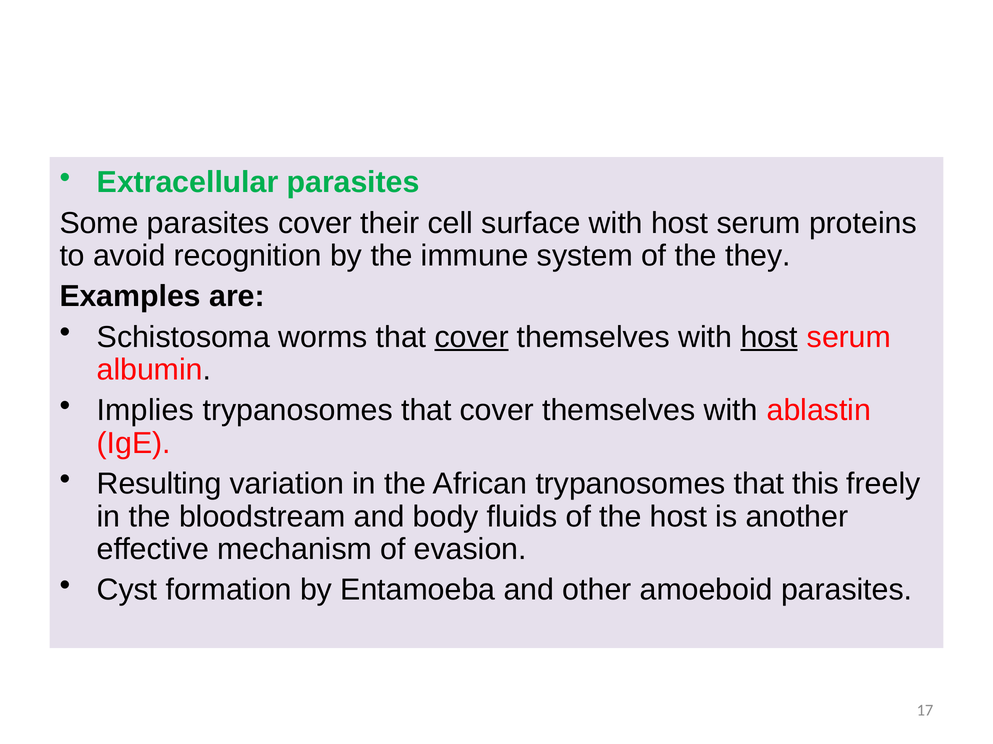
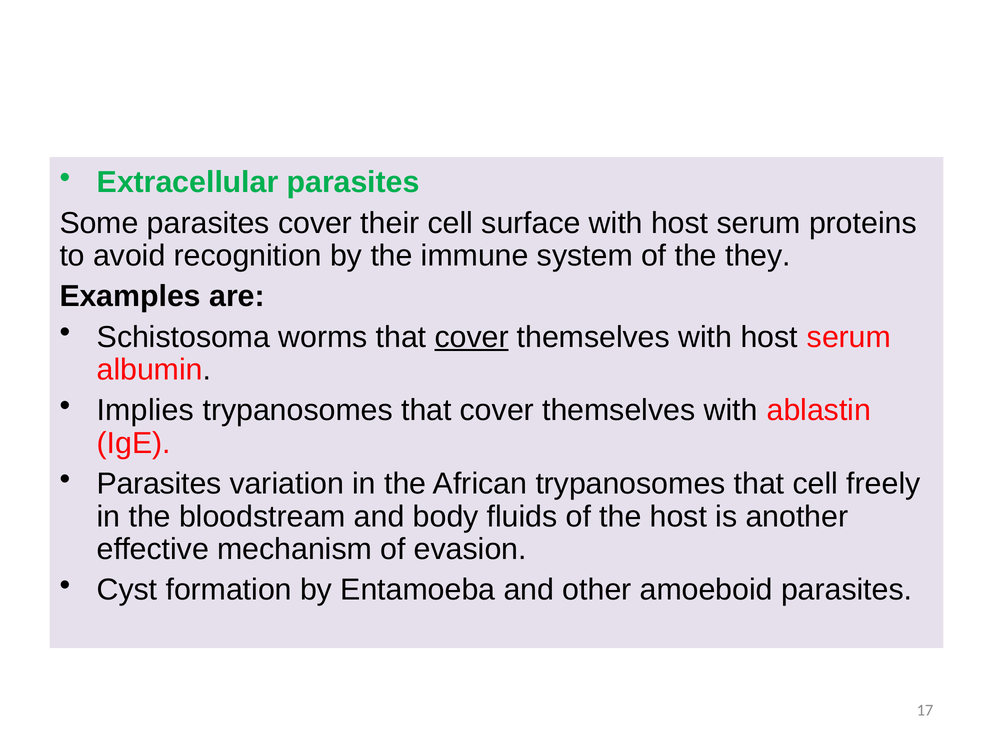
host underline: present -> none (769, 337)
Resulting: Resulting -> Parasites (159, 484)
that this: this -> cell (815, 484)
